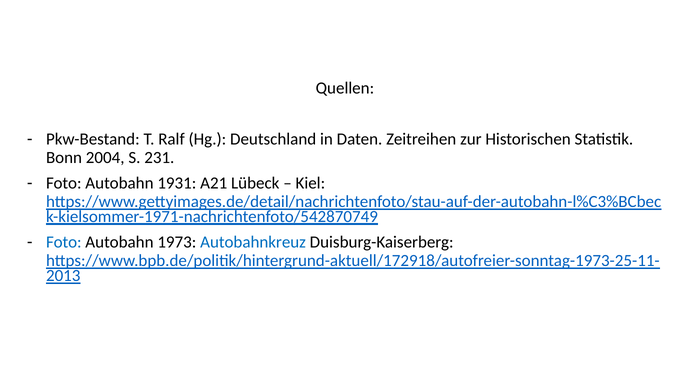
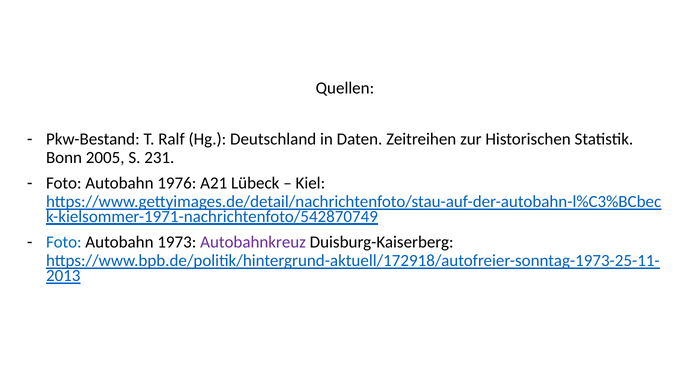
2004: 2004 -> 2005 (105, 157)
1931: 1931 -> 1976 (177, 183)
Autobahnkreuz colour: blue -> purple (253, 242)
